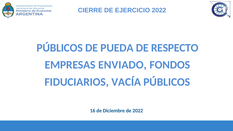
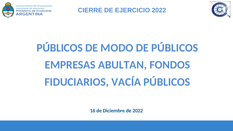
PUEDA: PUEDA -> MODO (117, 48)
DE RESPECTO: RESPECTO -> PÚBLICOS (175, 48)
ENVIADO: ENVIADO -> ABULTAN (123, 65)
